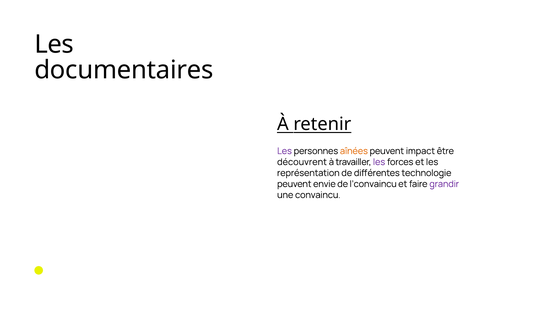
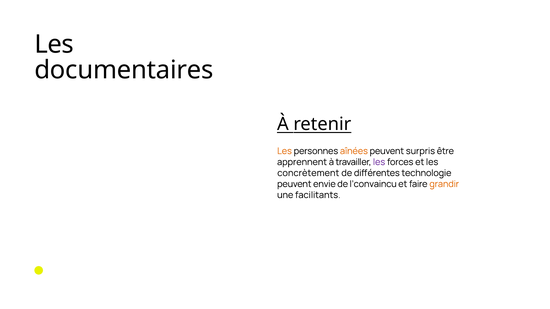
Les colour: purple -> orange (284, 151)
impact: impact -> surpris (420, 151)
découvrent: découvrent -> apprennent (302, 162)
représentation: représentation -> concrètement (308, 173)
grandir colour: purple -> orange (444, 184)
convaincu: convaincu -> facilitants (318, 195)
